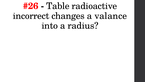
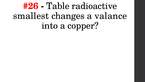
incorrect: incorrect -> smallest (31, 16)
radius: radius -> copper (83, 26)
